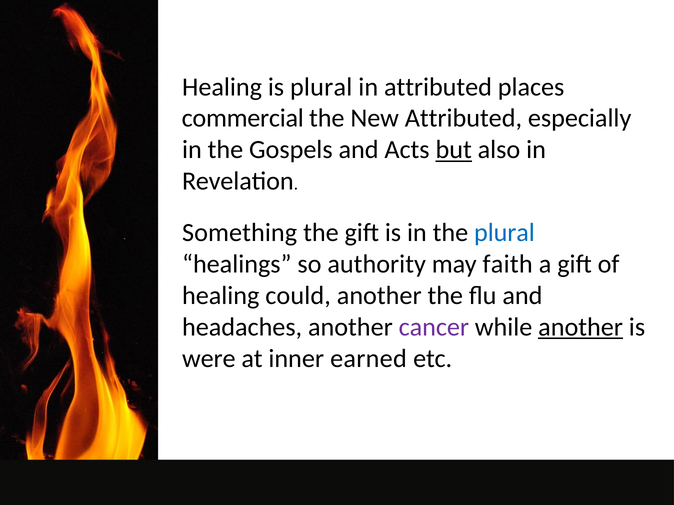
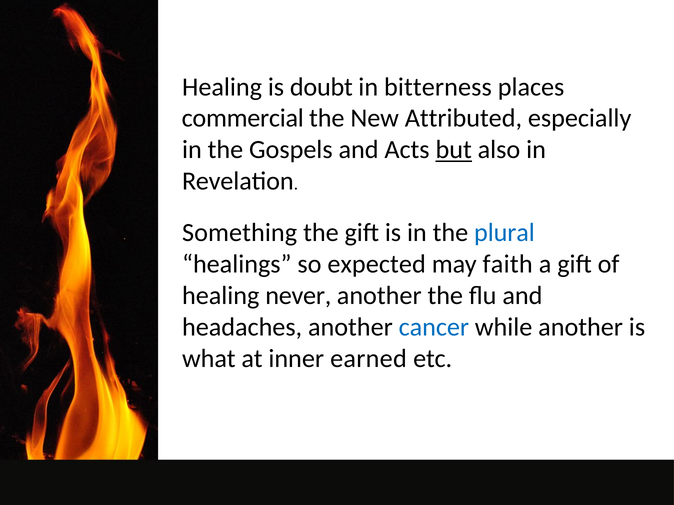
is plural: plural -> doubt (321, 87)
in attributed: attributed -> bitterness (438, 87)
authority: authority -> expected (377, 265)
could: could -> never (298, 296)
cancer colour: purple -> blue (434, 327)
another underline: present -> none (581, 327)
were: were -> what (209, 359)
